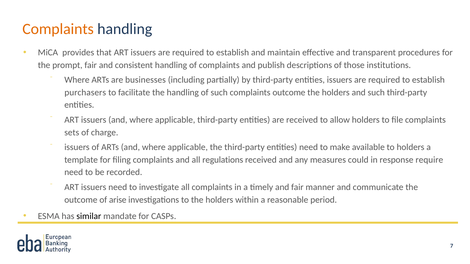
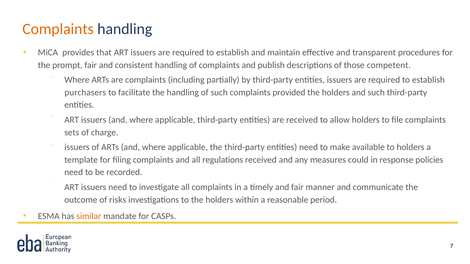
institutions: institutions -> competent (389, 65)
are businesses: businesses -> complaints (146, 80)
complaints outcome: outcome -> provided (289, 93)
require: require -> policies (429, 160)
arise: arise -> risks (118, 200)
similar colour: black -> orange (89, 216)
